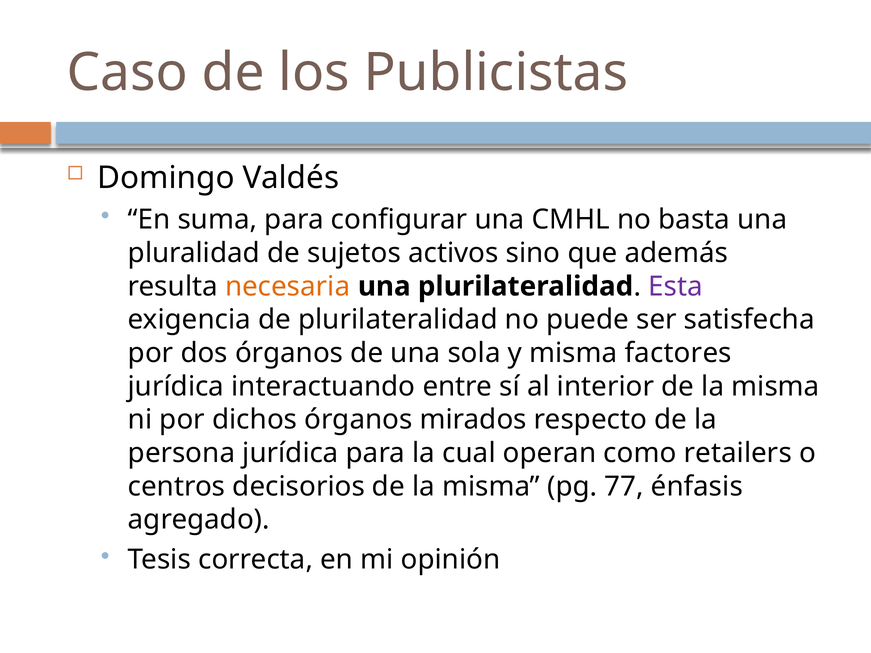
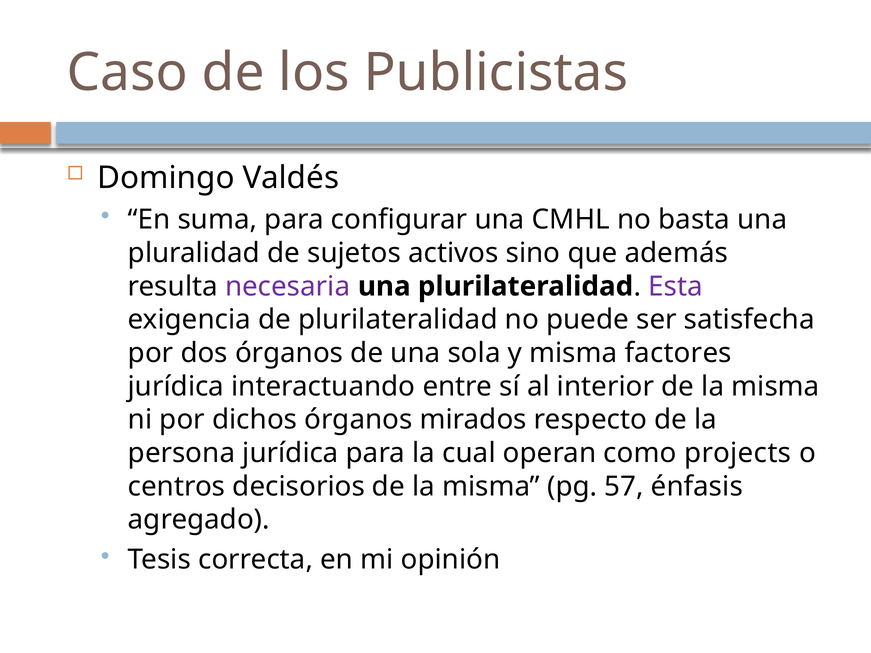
necesaria colour: orange -> purple (288, 286)
retailers: retailers -> projects (738, 453)
77: 77 -> 57 (624, 487)
